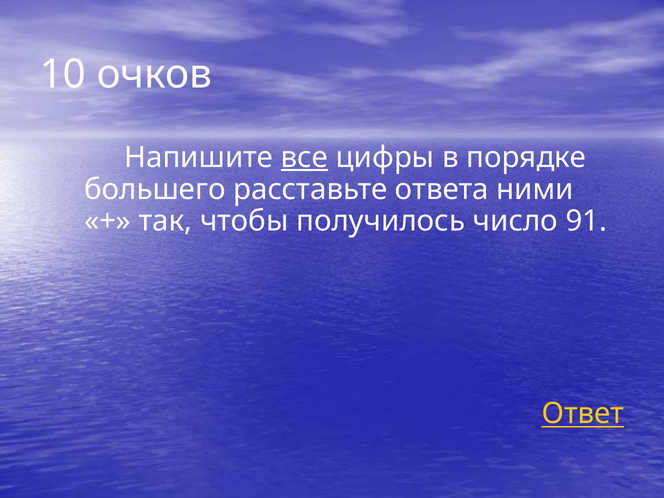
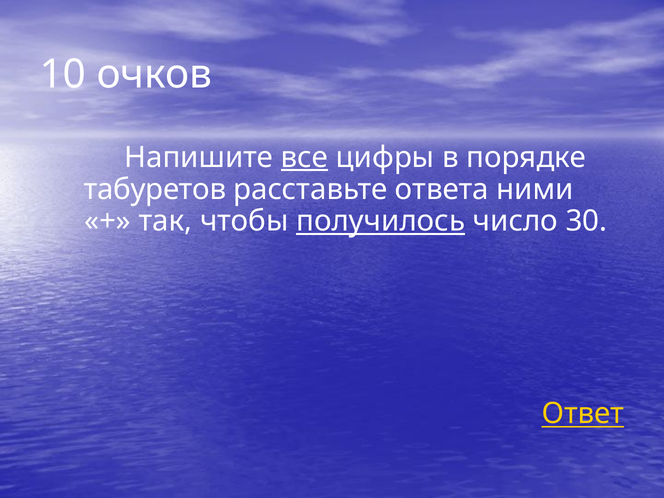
большего: большего -> табуретов (155, 189)
получилось underline: none -> present (381, 221)
91: 91 -> 30 (586, 221)
